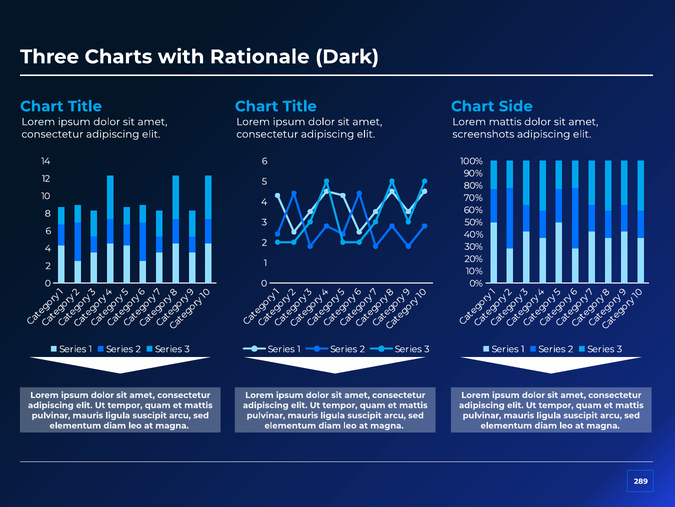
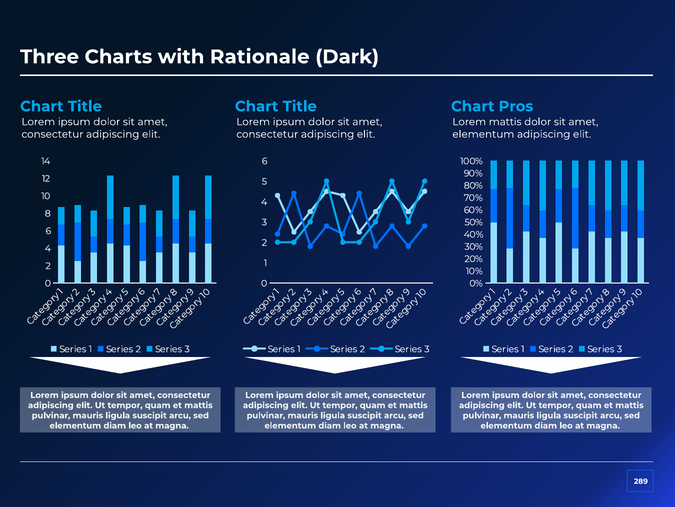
Side: Side -> Pros (516, 106)
screenshots: screenshots -> elementum (483, 134)
